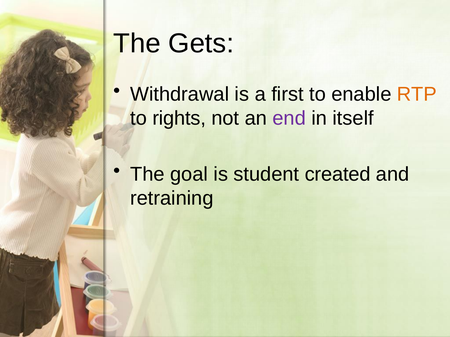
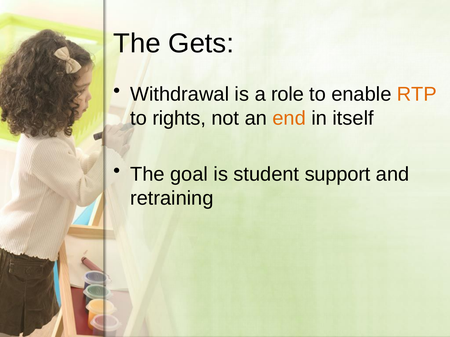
first: first -> role (288, 94)
end colour: purple -> orange (289, 118)
created: created -> support (338, 174)
